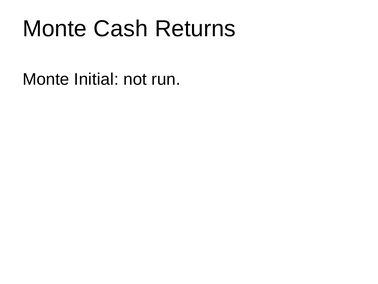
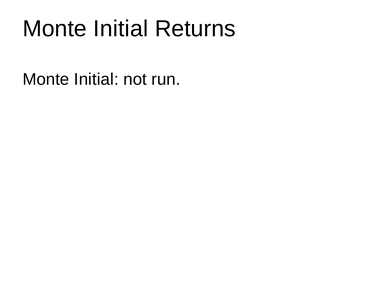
Cash: Cash -> Initial (121, 29)
